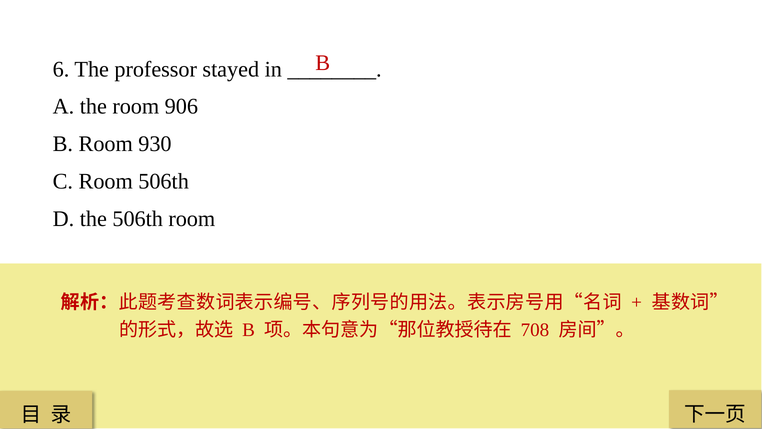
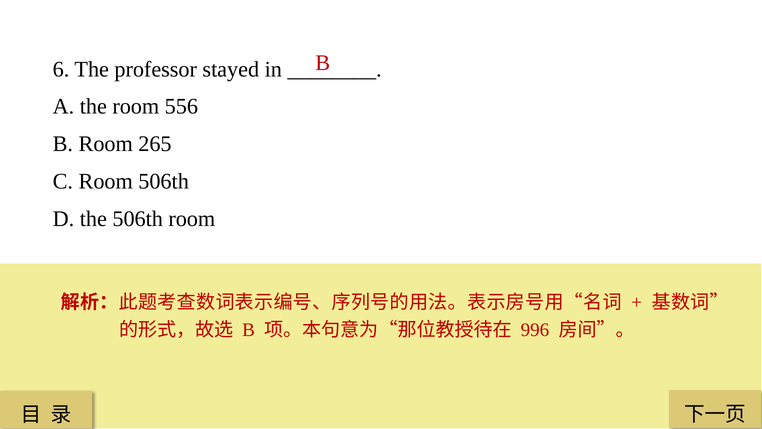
906: 906 -> 556 (181, 106)
930: 930 -> 265 (155, 144)
708: 708 -> 996 (535, 330)
